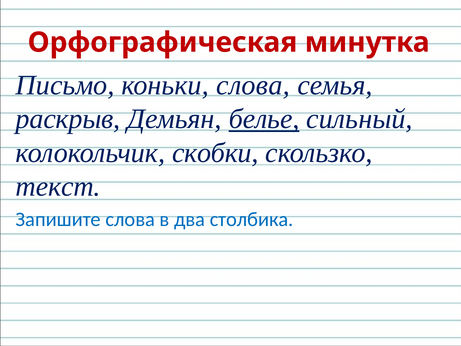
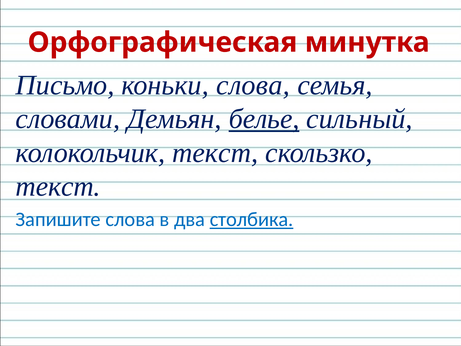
раскрыв: раскрыв -> словами (68, 119)
колокольчик скобки: скобки -> текст (215, 153)
столбика underline: none -> present (252, 219)
